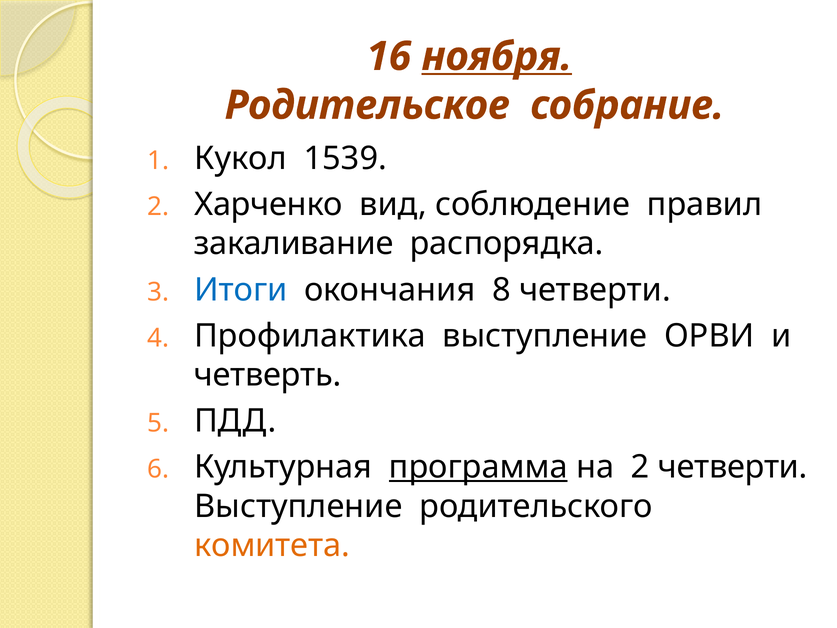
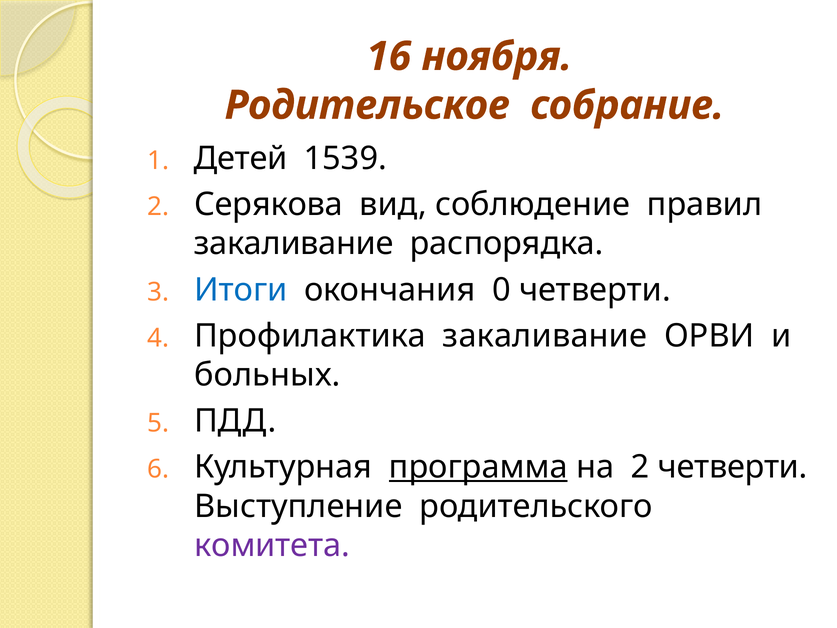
ноября underline: present -> none (497, 56)
Кукол: Кукол -> Детей (241, 158)
Харченко: Харченко -> Серякова (269, 205)
8: 8 -> 0 (501, 290)
Профилактика выступление: выступление -> закаливание (545, 336)
четверть: четверть -> больных (267, 375)
комитета colour: orange -> purple (272, 545)
